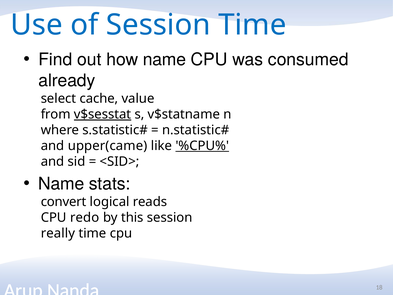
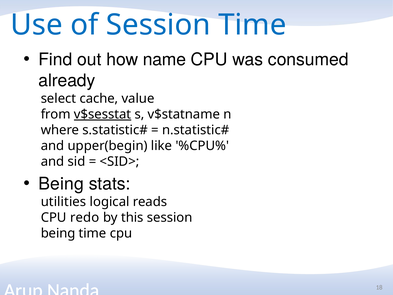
upper(came: upper(came -> upper(begin (108, 146)
%CPU% underline: present -> none (202, 146)
Name: Name -> Being (61, 184)
convert: convert -> utilities (64, 202)
really: really -> being (58, 233)
